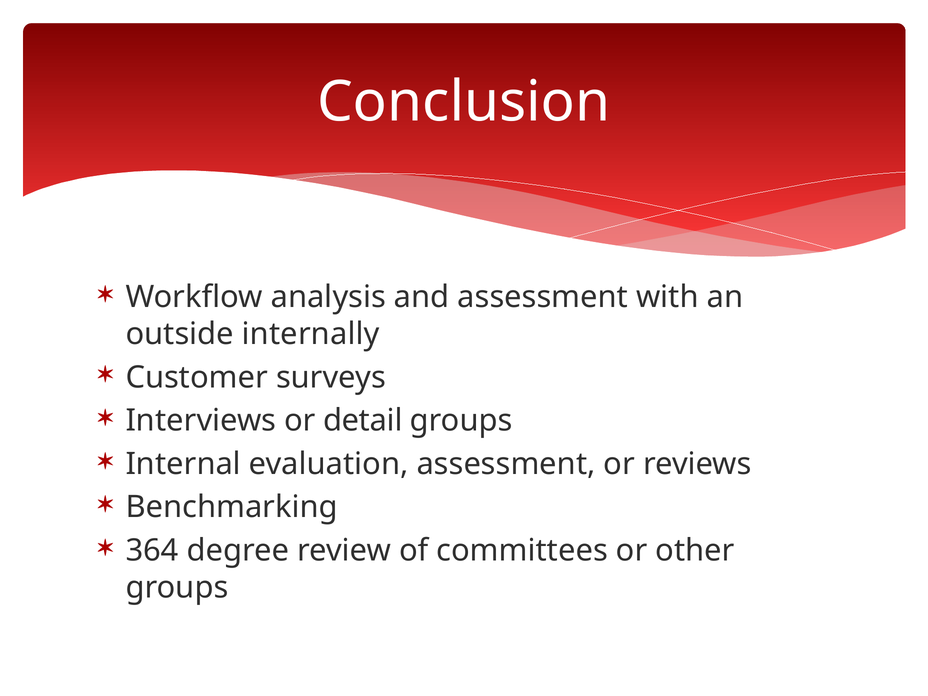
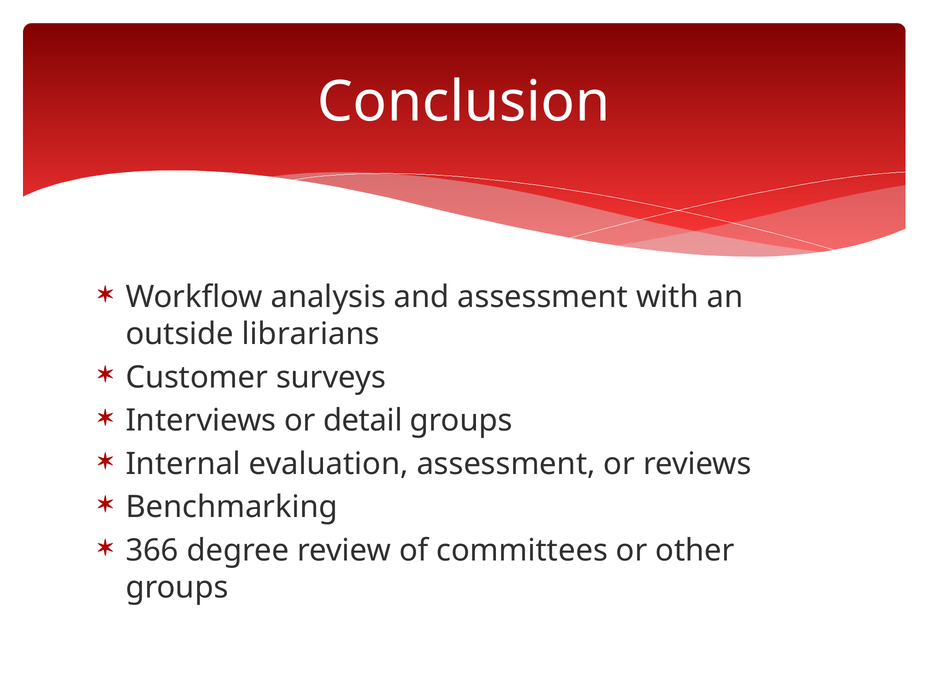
internally: internally -> librarians (311, 334)
364: 364 -> 366 (152, 550)
